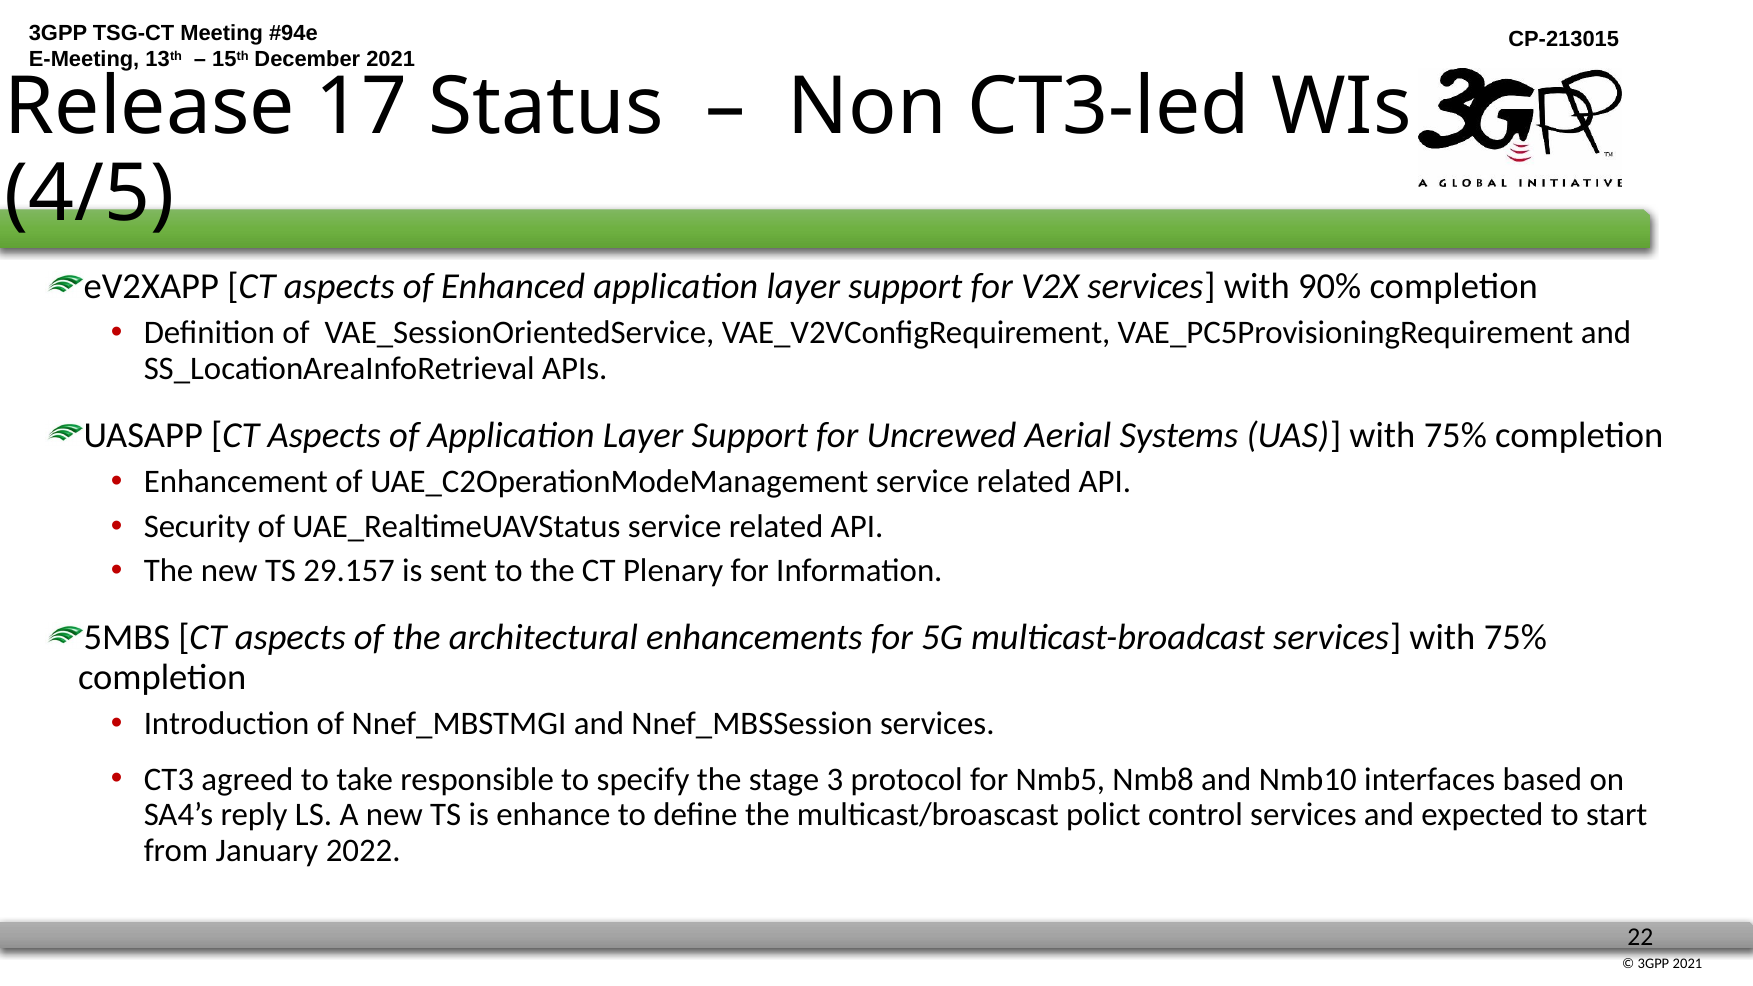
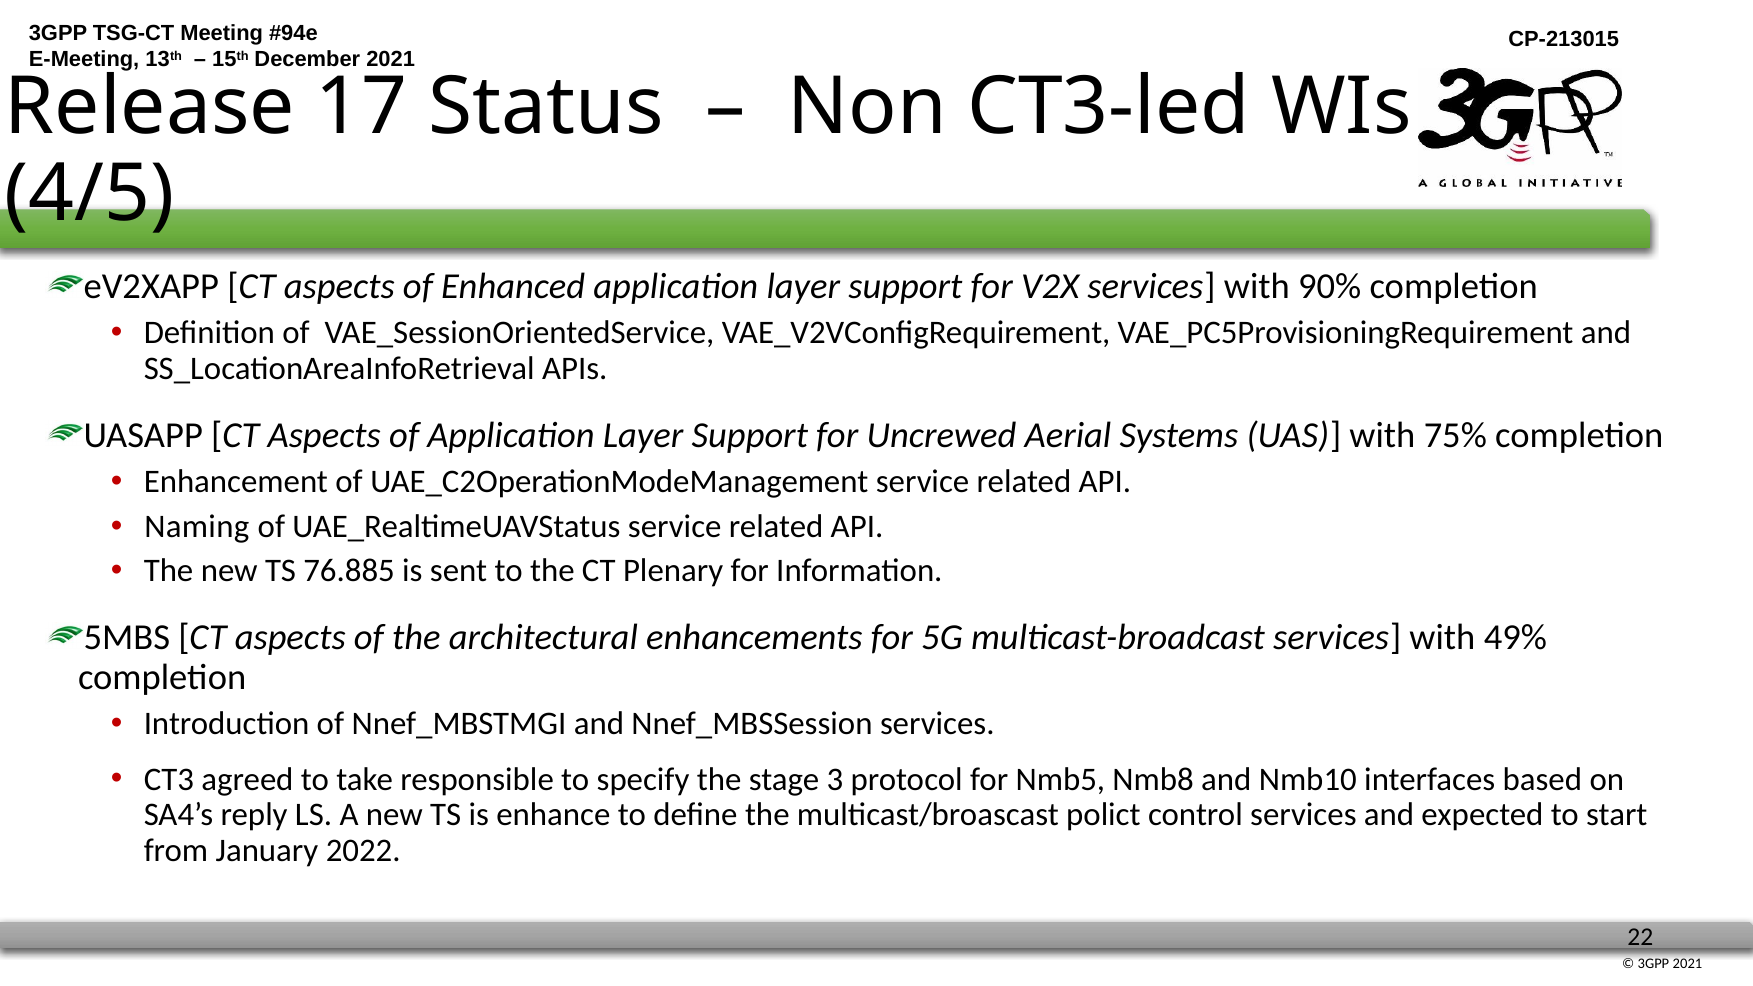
Security: Security -> Naming (197, 526)
29.157: 29.157 -> 76.885 (349, 571)
services with 75%: 75% -> 49% (1515, 638)
